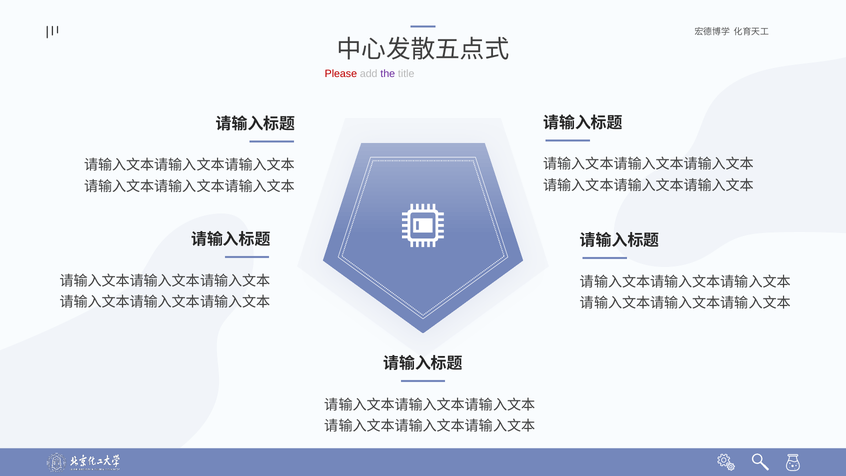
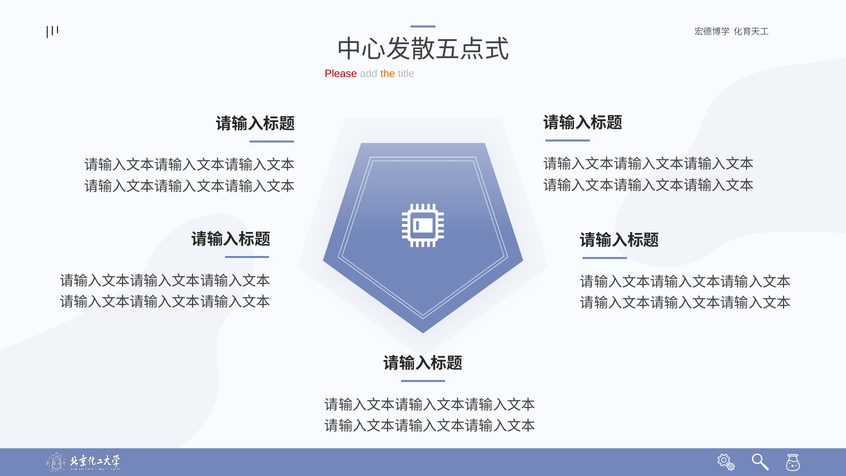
the colour: purple -> orange (388, 74)
